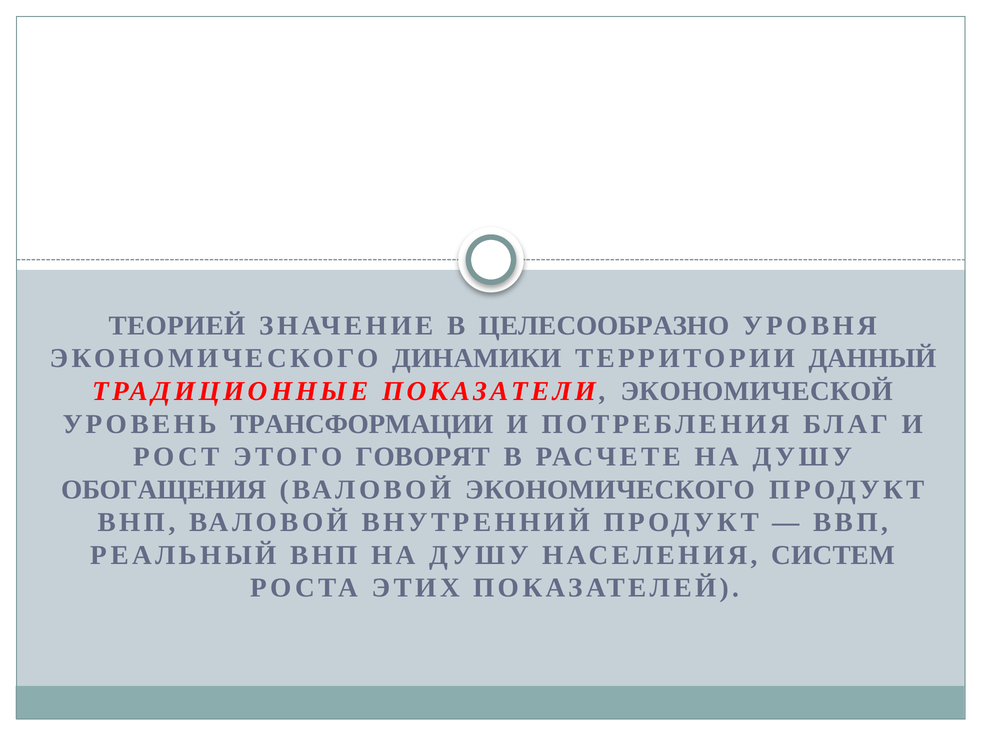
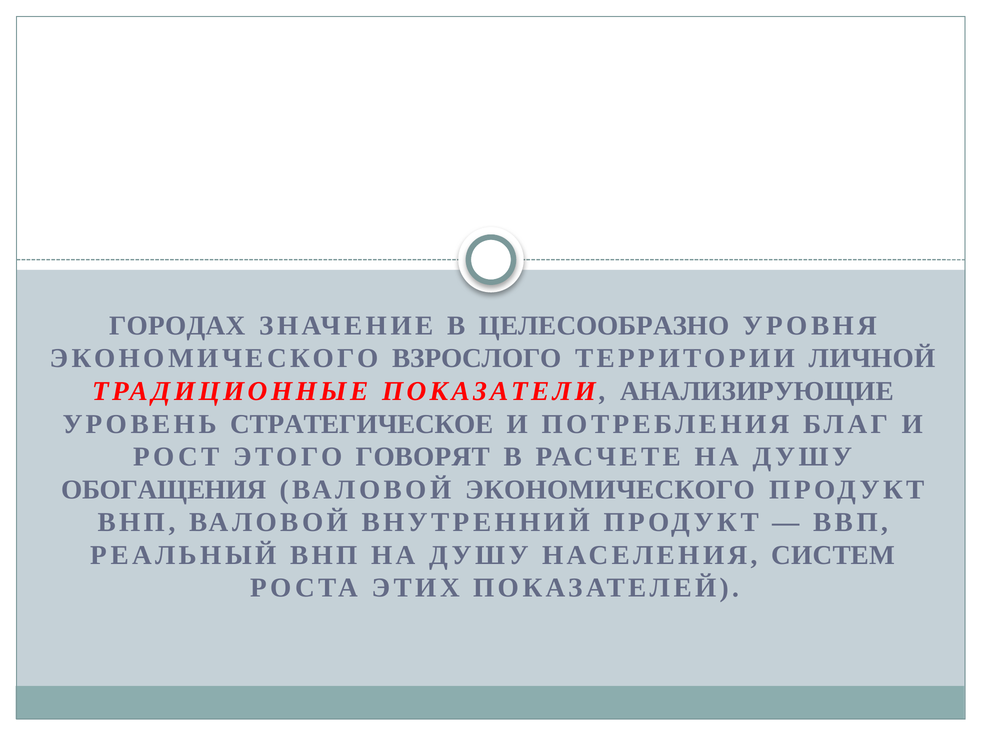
ТЕОРИЕЙ: ТЕОРИЕЙ -> ГОРОДАХ (177, 326)
ДИНАМИКИ: ДИНАМИКИ -> ВЗРОСЛОГО (477, 359)
ДАННЫЙ: ДАННЫЙ -> ЛИЧНОЙ (872, 359)
ЭКОНОМИЧЕСКОЙ: ЭКОНОМИЧЕСКОЙ -> АНАЛИЗИРУЮЩИЕ (757, 392)
ТРАНСФОРМАЦИИ: ТРАНСФОРМАЦИИ -> СТРАТЕГИЧЕСКОЕ (362, 424)
